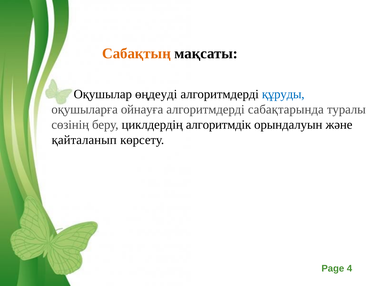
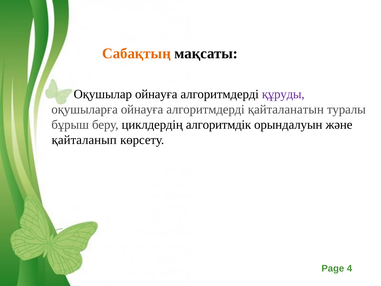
Оқушылар өңдеуді: өңдеуді -> ойнауға (156, 94)
құруды colour: blue -> purple (283, 94)
сабақтарында: сабақтарында -> қайталанатын (286, 109)
сөзінің: сөзінің -> бұрыш (70, 125)
